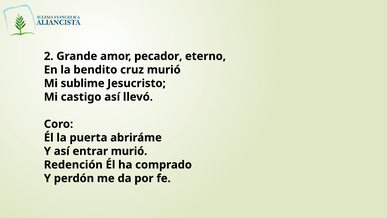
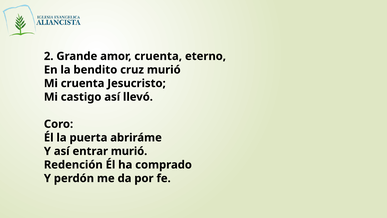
amor pecador: pecador -> cruenta (158, 56)
Mi sublime: sublime -> cruenta (83, 83)
